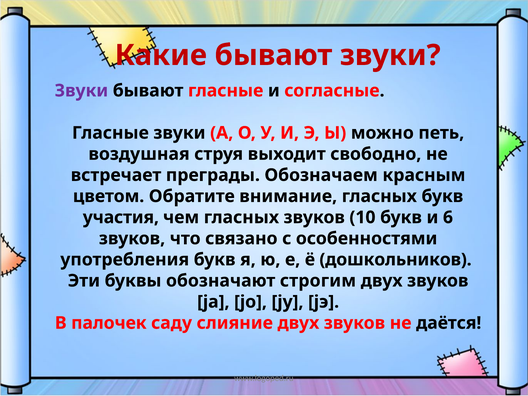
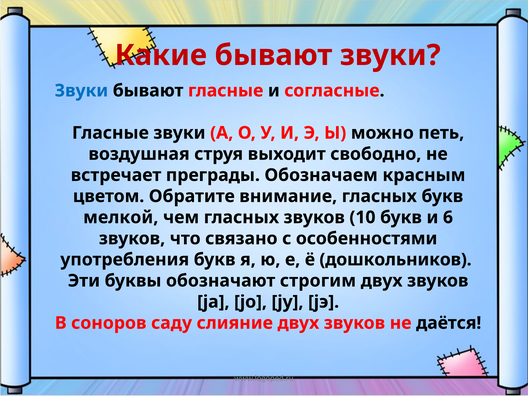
Звуки colour: purple -> blue (81, 91)
участия: участия -> мелкой (121, 217)
палочек: палочек -> соноров (109, 323)
